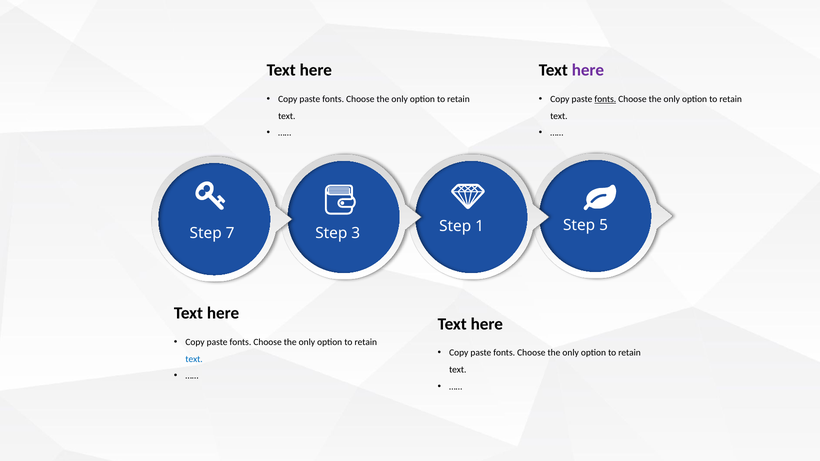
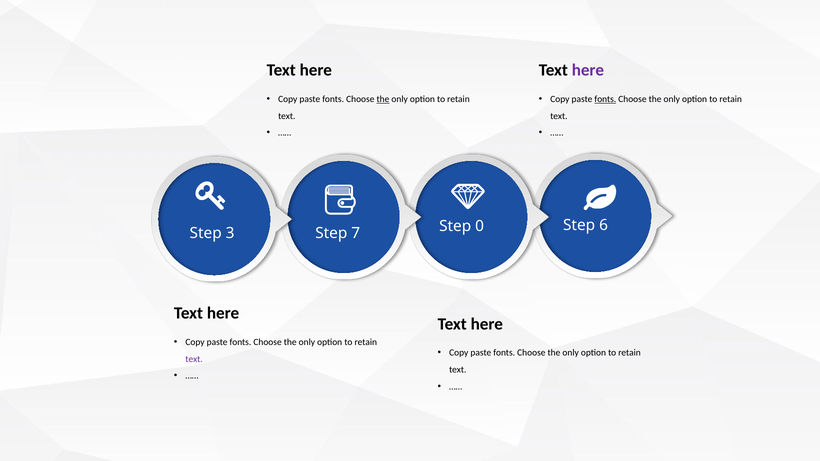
the underline: none -> present (383, 99)
5: 5 -> 6 (604, 225)
1: 1 -> 0 (480, 226)
7: 7 -> 3 (230, 233)
3: 3 -> 7 (356, 233)
text colour: blue -> purple (194, 359)
